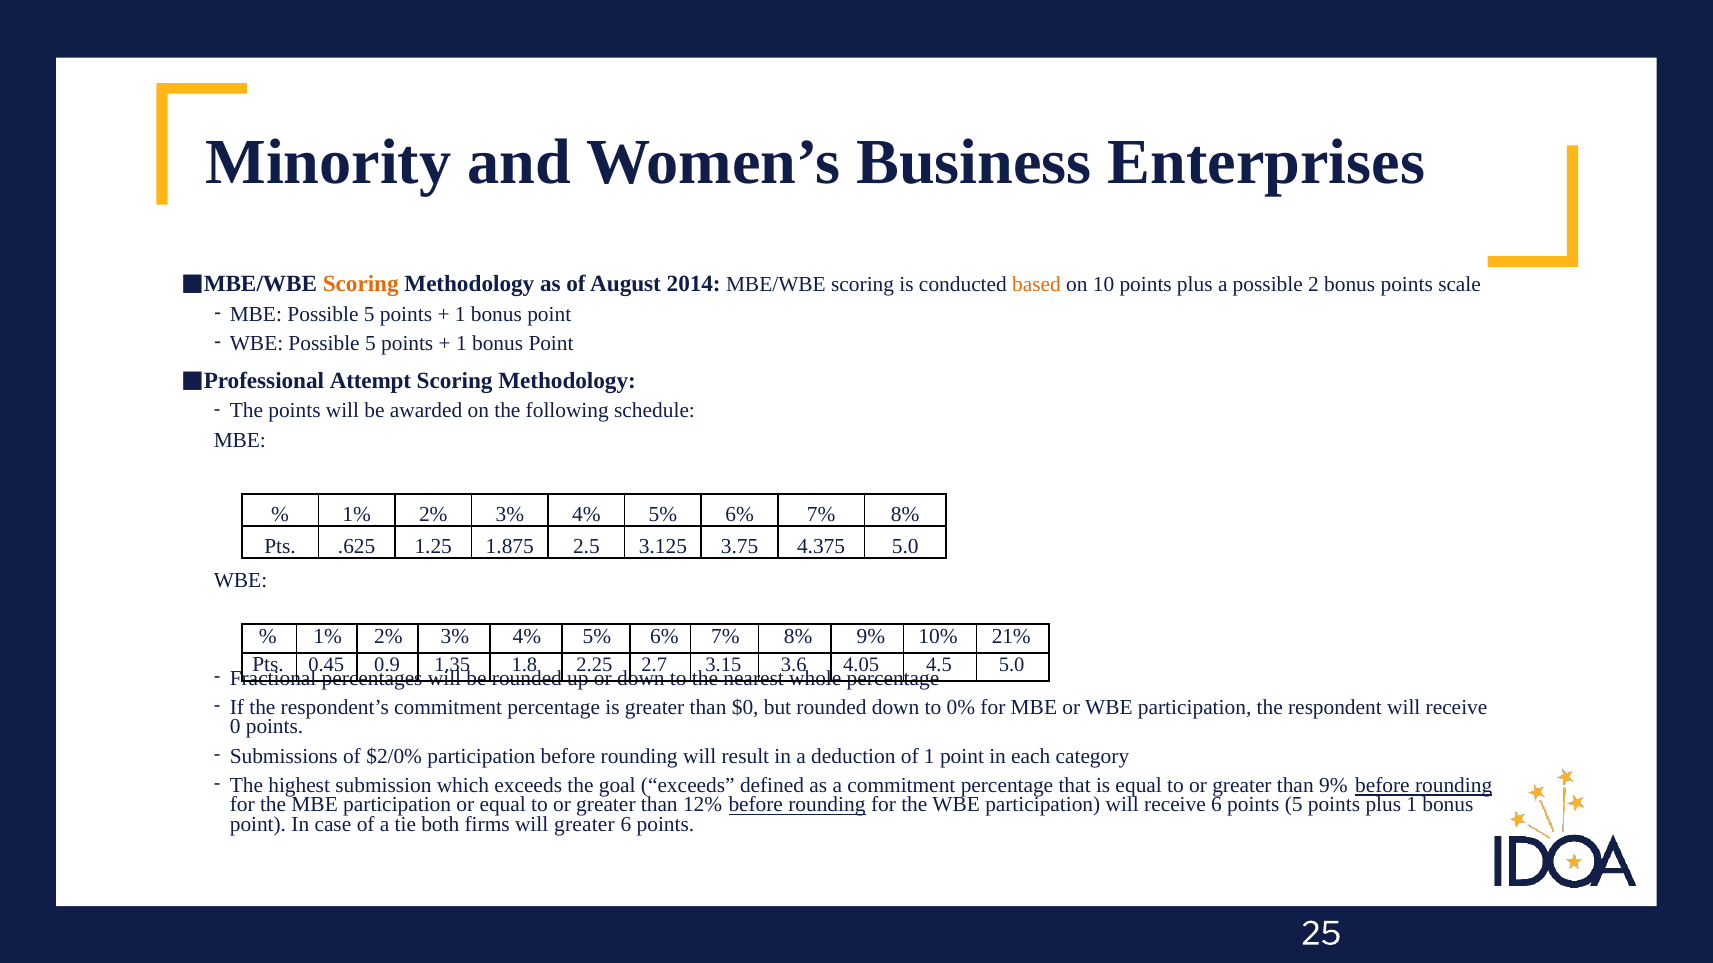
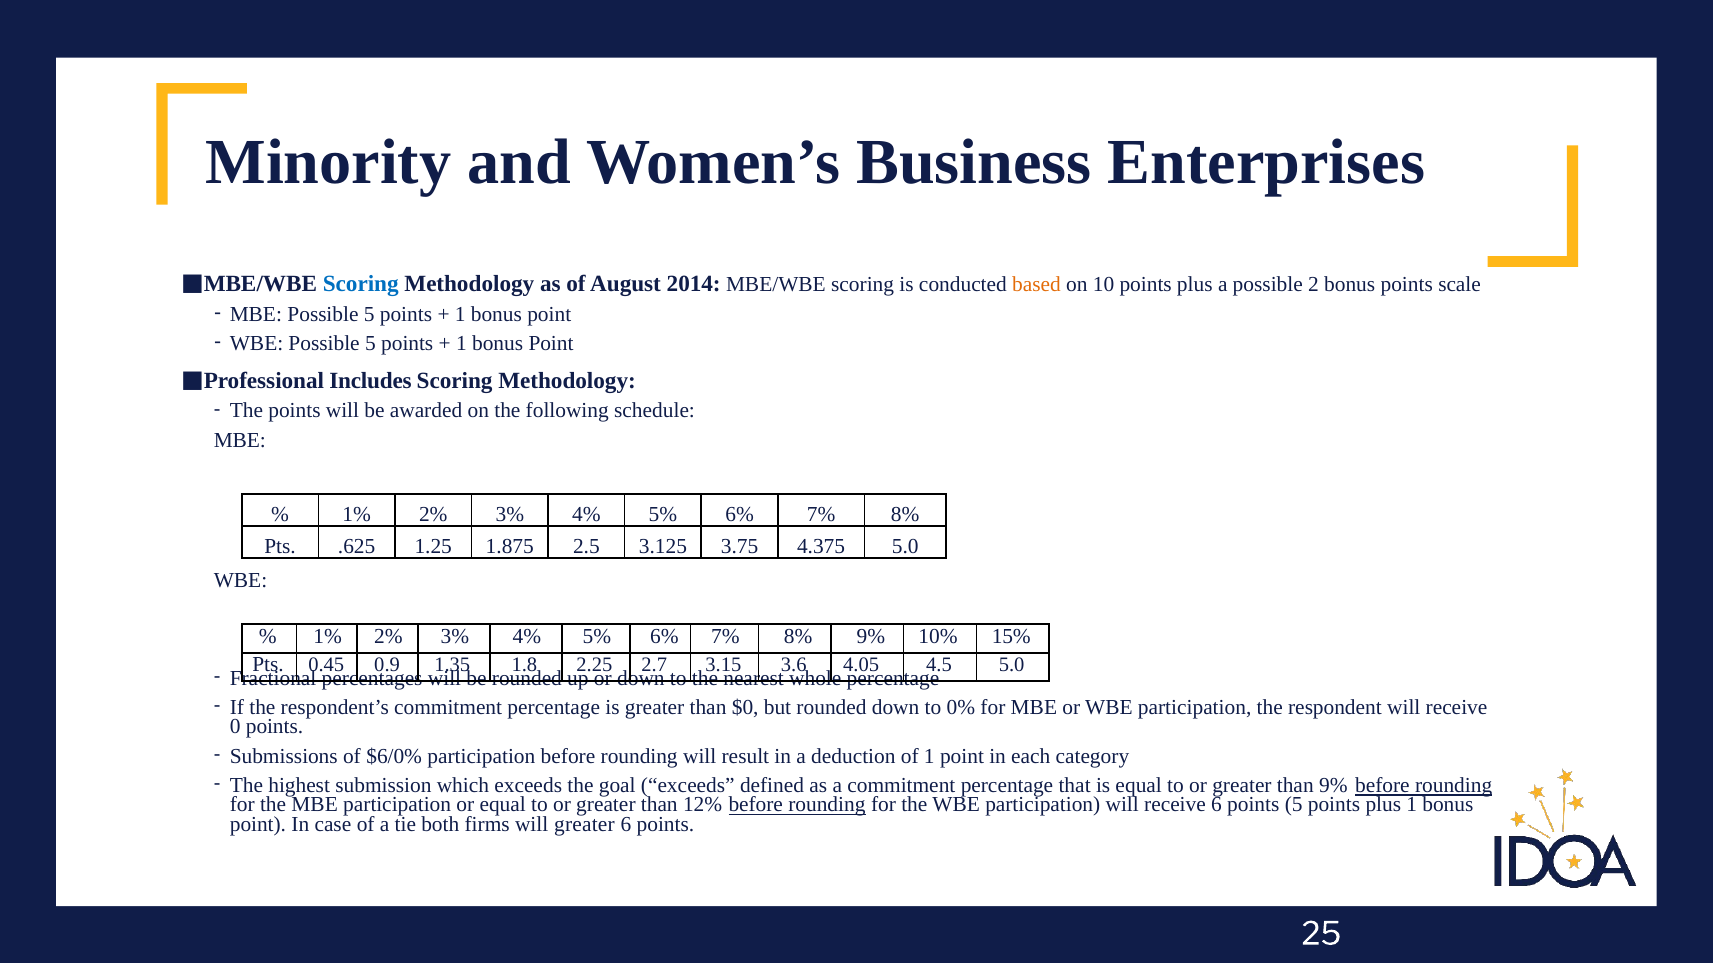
Scoring colour: orange -> blue (361, 284)
Attempt: Attempt -> Includes (371, 381)
21%: 21% -> 15% (1011, 636)
$2/0%: $2/0% -> $6/0% (394, 757)
